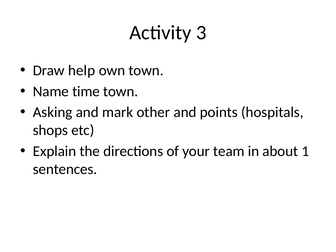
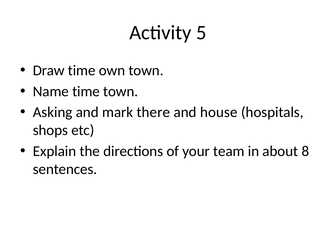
3: 3 -> 5 (201, 33)
Draw help: help -> time (82, 70)
other: other -> there (153, 112)
points: points -> house (219, 112)
1: 1 -> 8 (305, 151)
